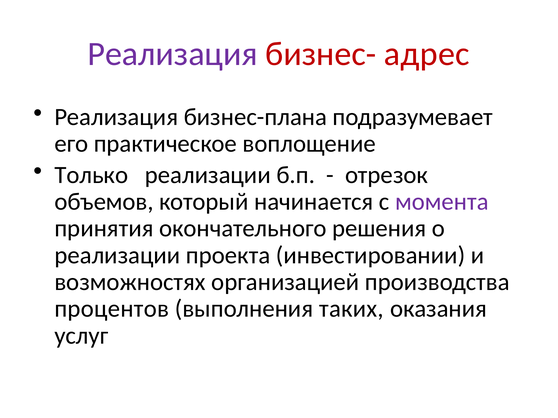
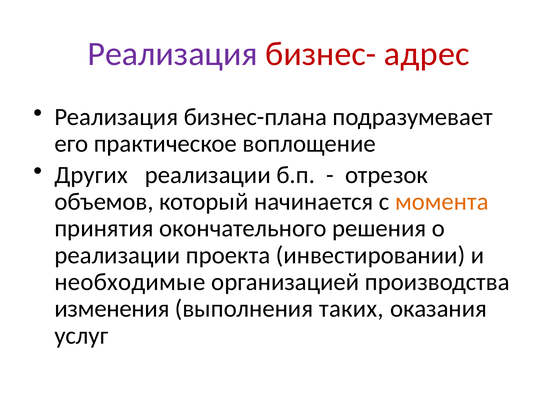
Только: Только -> Других (91, 175)
момента colour: purple -> orange (442, 202)
возможностях: возможностях -> необходимые (130, 282)
процентов: процентов -> изменения (112, 309)
